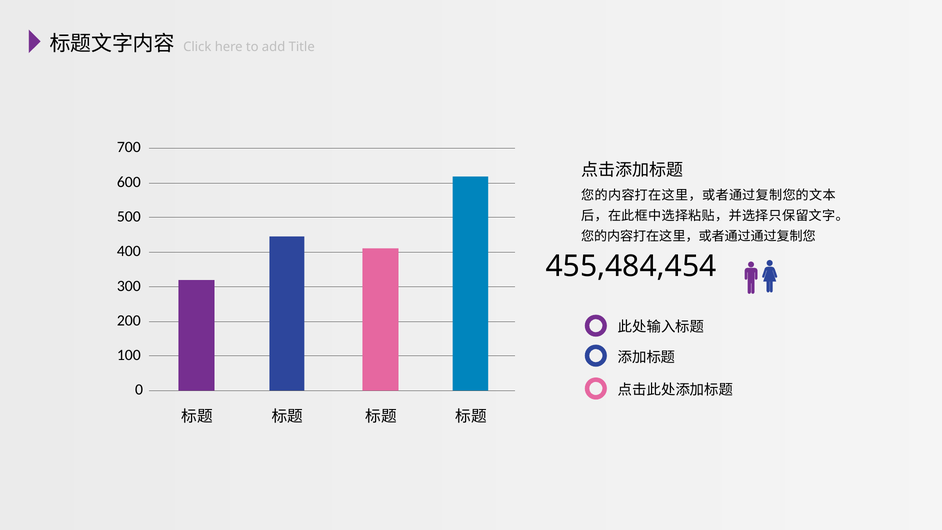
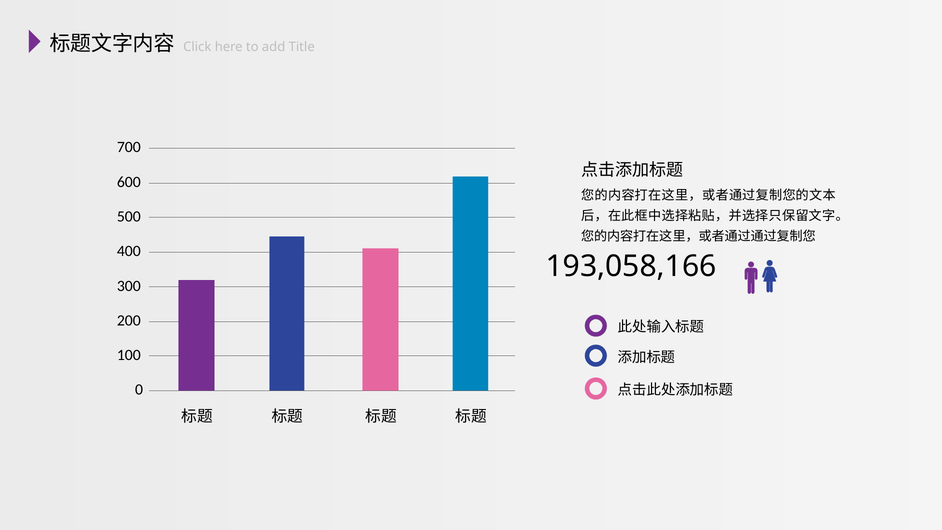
455,484,454: 455,484,454 -> 193,058,166 (631, 266)
